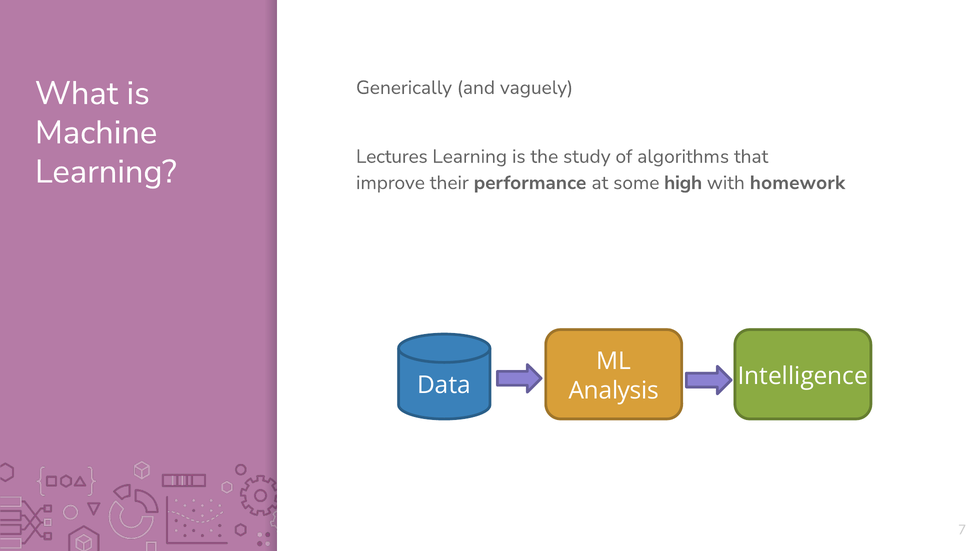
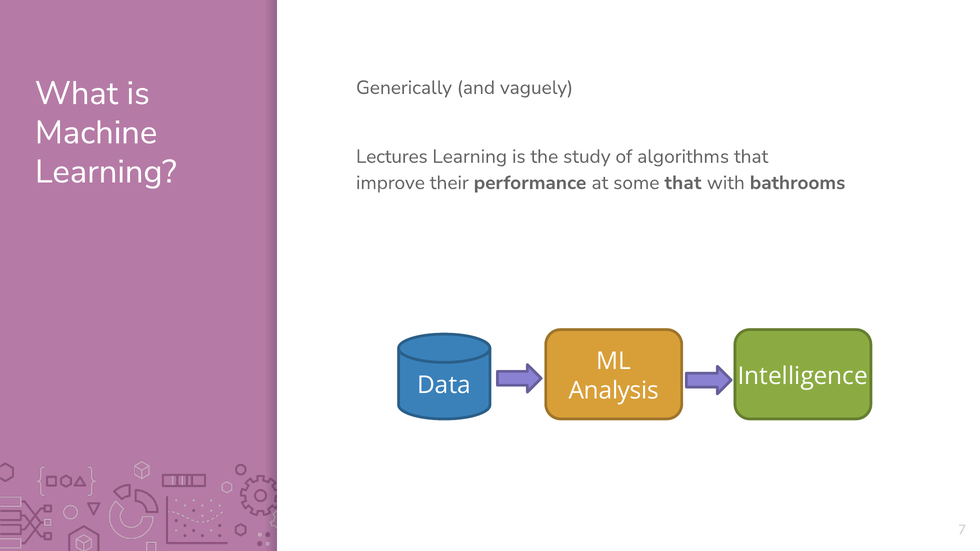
some high: high -> that (683, 183)
homework: homework -> bathrooms (798, 183)
